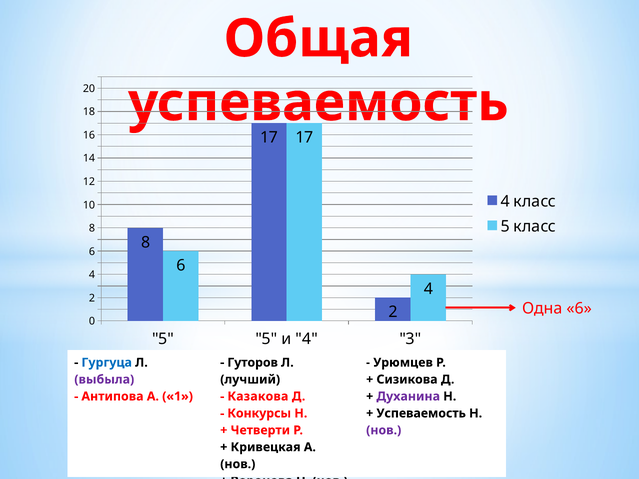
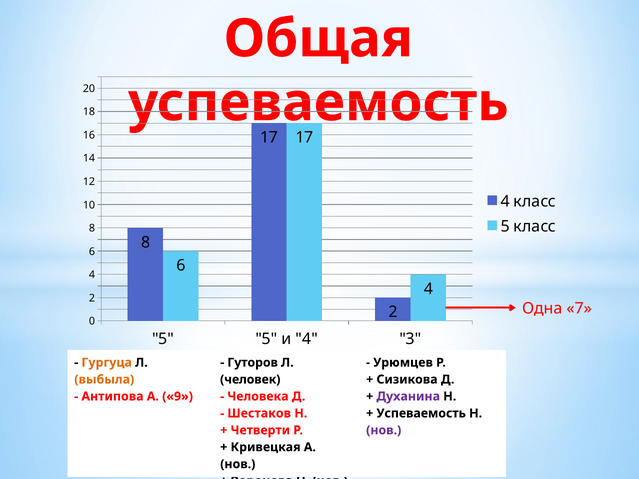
Одна 6: 6 -> 7 (579, 309)
Гургуца colour: blue -> orange (107, 363)
выбыла colour: purple -> orange (104, 380)
лучший: лучший -> человек (250, 380)
А 1: 1 -> 9 (178, 397)
Казакова: Казакова -> Человека (258, 397)
Конкурсы: Конкурсы -> Шестаков (259, 414)
